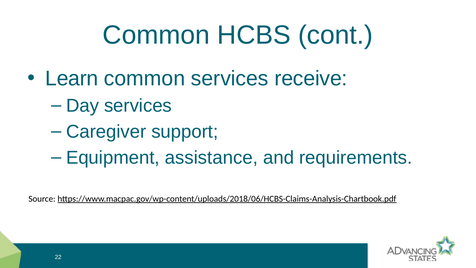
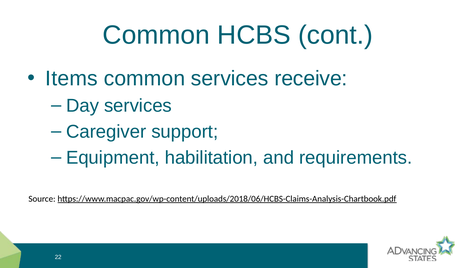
Learn: Learn -> Items (72, 78)
assistance: assistance -> habilitation (211, 158)
